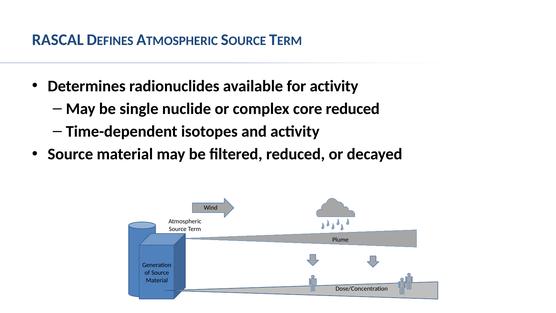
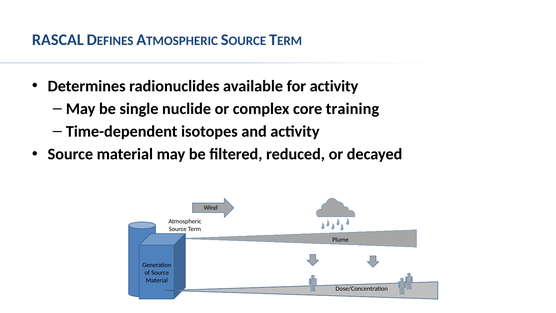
core reduced: reduced -> training (353, 109)
